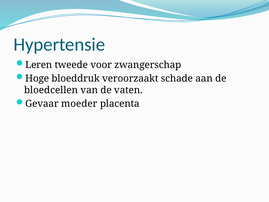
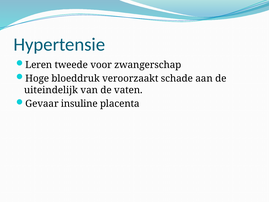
bloedcellen: bloedcellen -> uiteindelijk (51, 90)
moeder: moeder -> insuline (79, 104)
